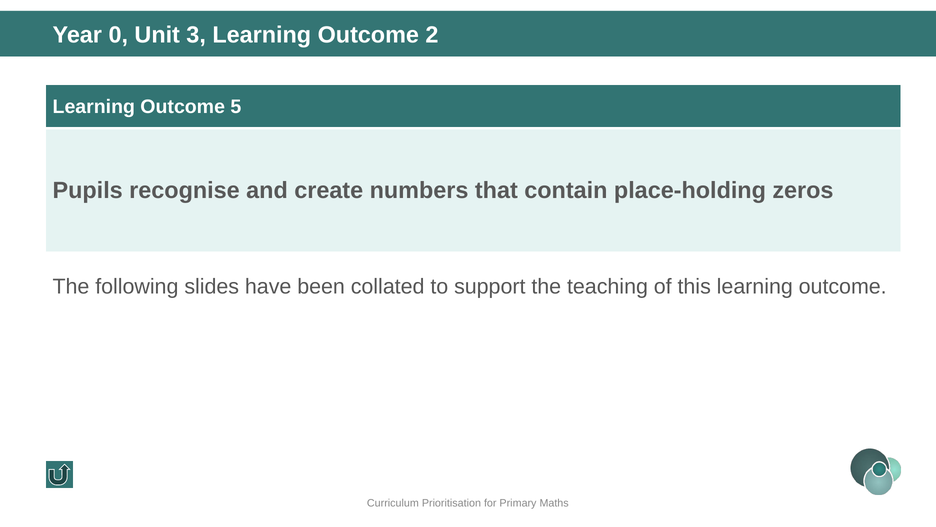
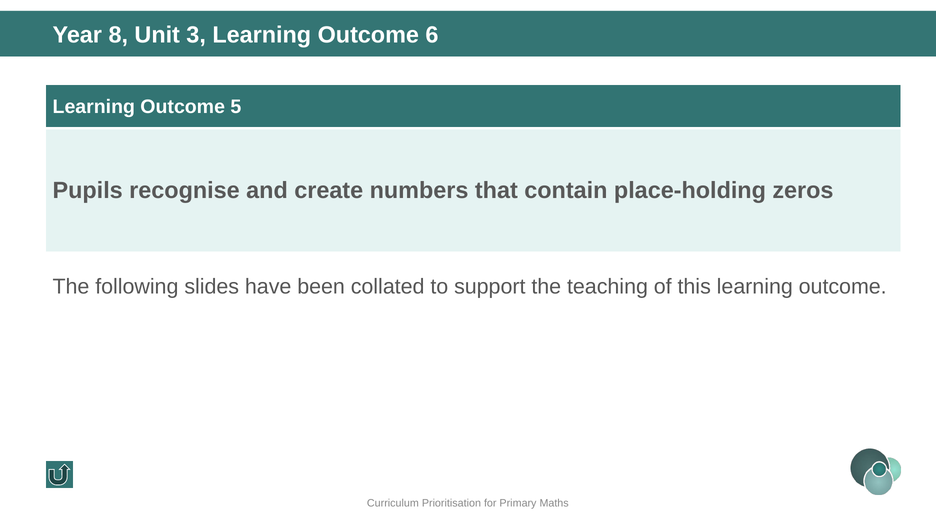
0: 0 -> 8 (118, 35)
2: 2 -> 6 (432, 35)
